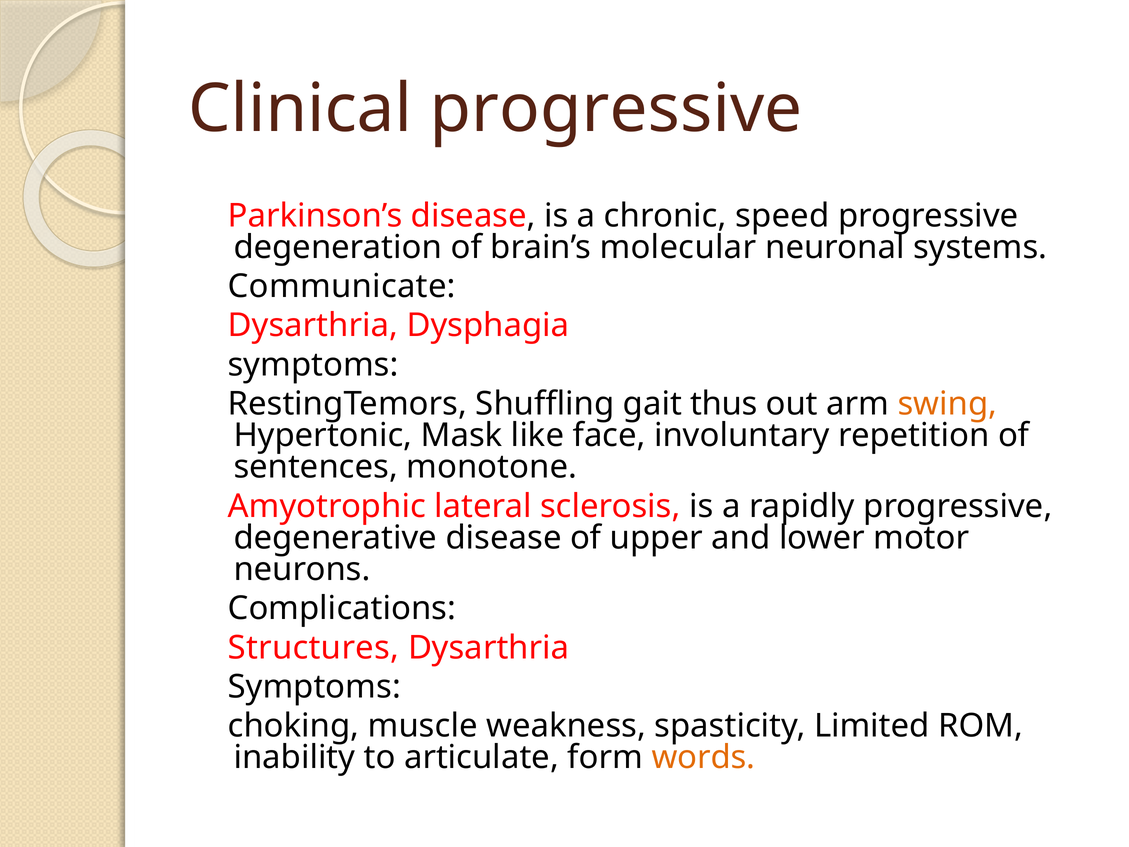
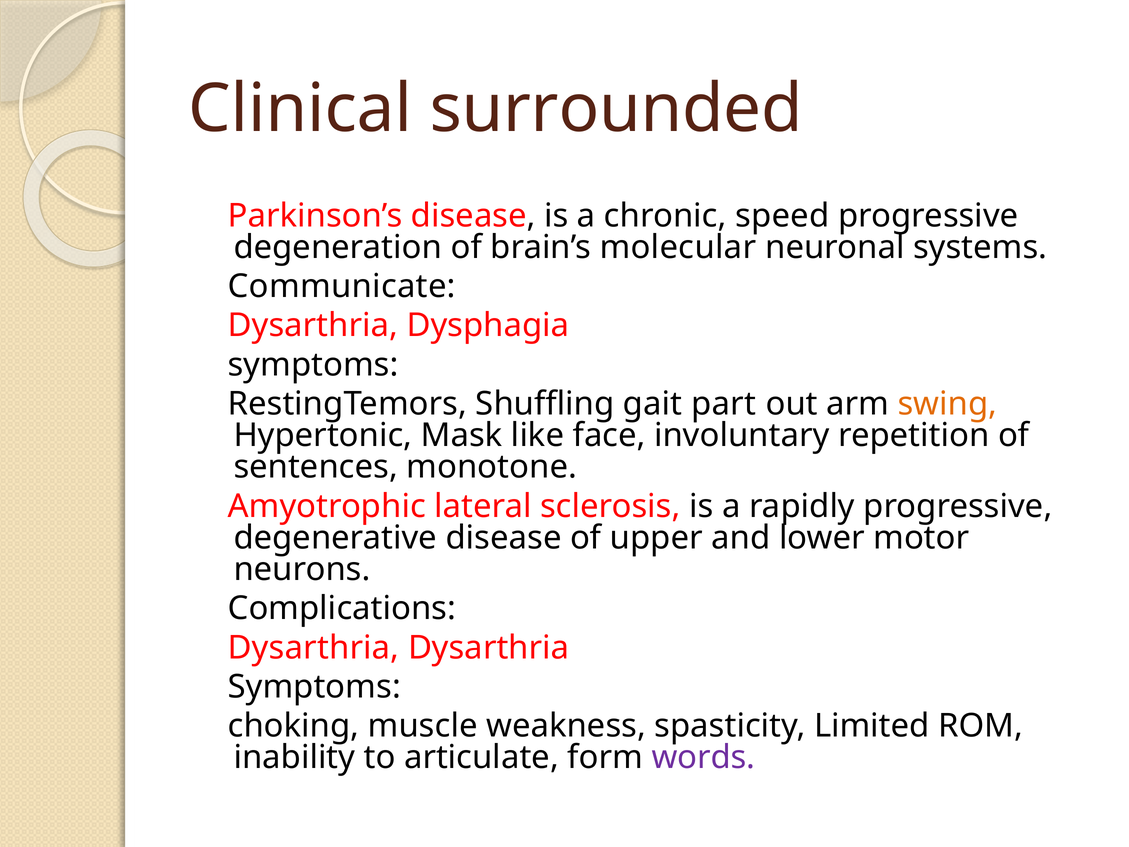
Clinical progressive: progressive -> surrounded (616, 109)
thus: thus -> part (724, 404)
Structures: Structures -> Dysarthria (314, 647)
words colour: orange -> purple (703, 757)
